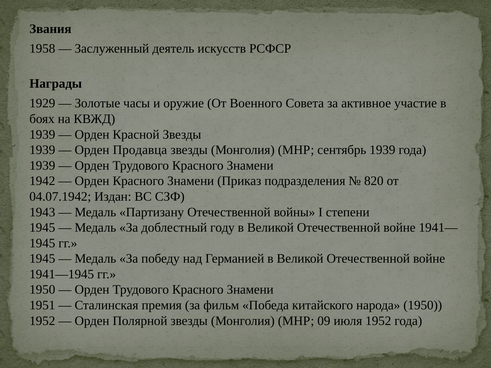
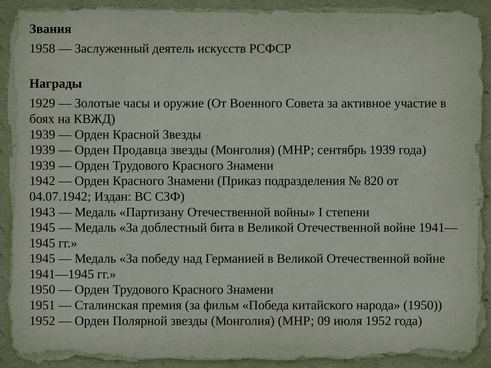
году: году -> бита (222, 228)
